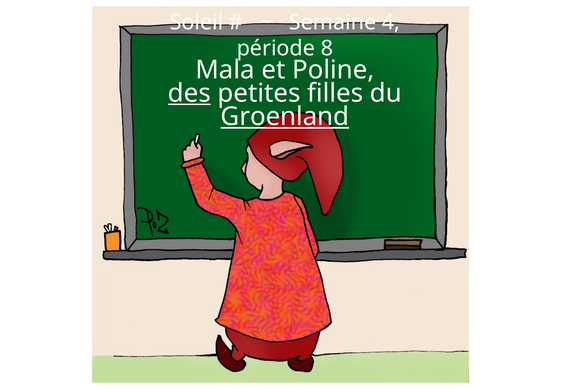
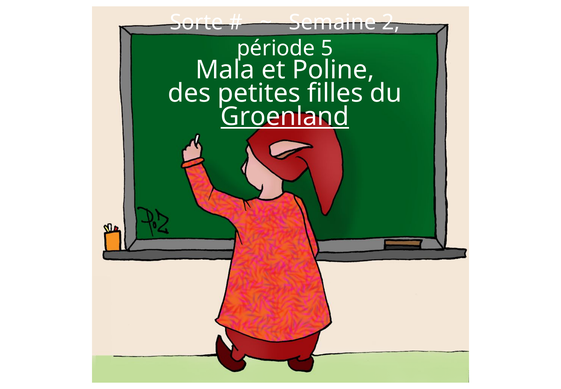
Soleil: Soleil -> Sorte (197, 22)
4: 4 -> 2 (391, 22)
8: 8 -> 5 (327, 48)
des underline: present -> none (189, 93)
